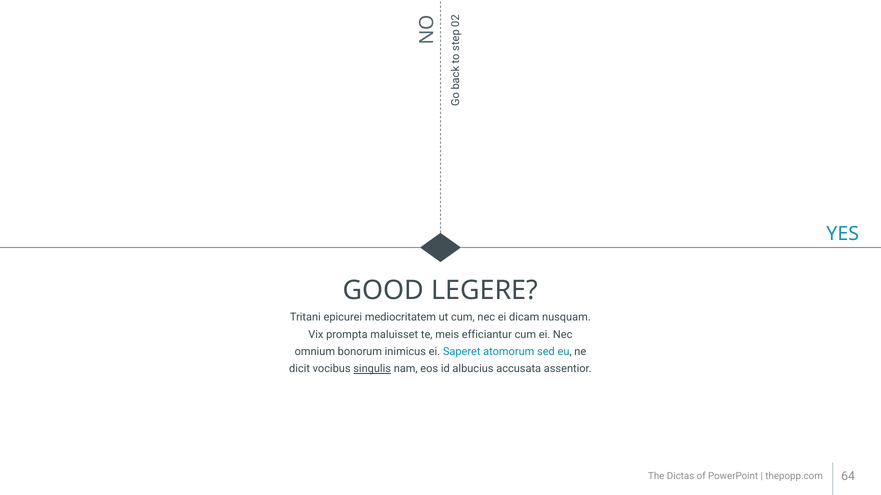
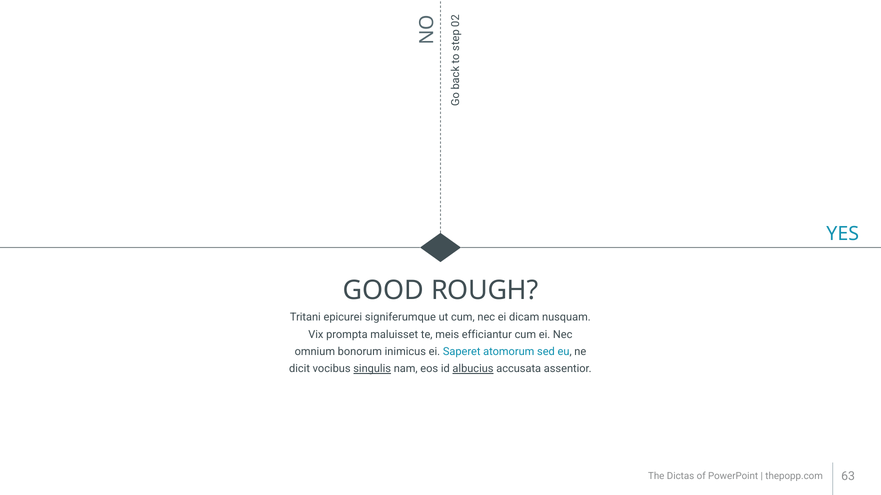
LEGERE: LEGERE -> ROUGH (485, 291)
mediocritatem: mediocritatem -> signiferumque (400, 318)
albucius underline: none -> present (473, 369)
64: 64 -> 63 (848, 477)
